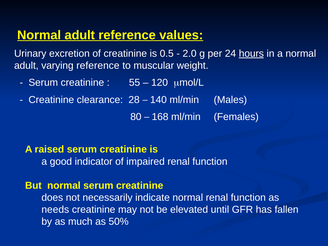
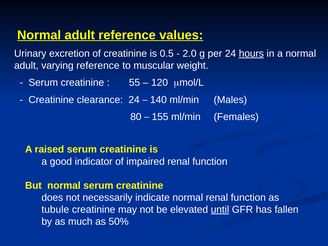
clearance 28: 28 -> 24 (134, 100)
168: 168 -> 155 (160, 117)
needs: needs -> tubule (55, 210)
until underline: none -> present (220, 210)
